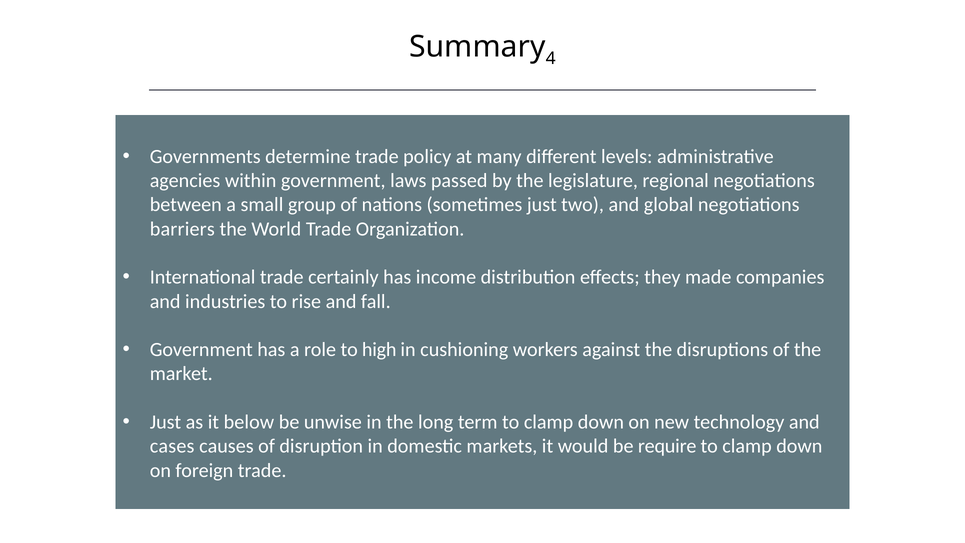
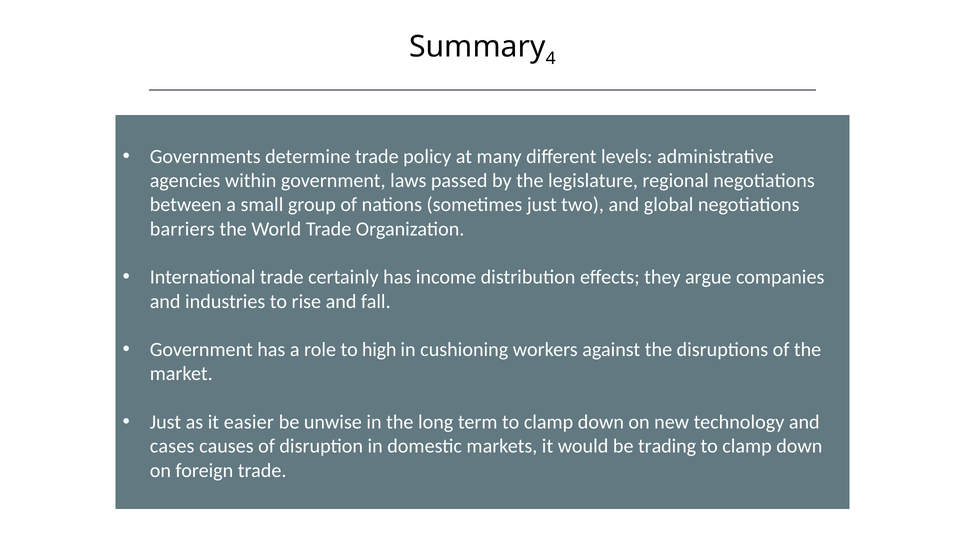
made: made -> argue (708, 277)
below: below -> easier (249, 422)
require: require -> trading (667, 446)
